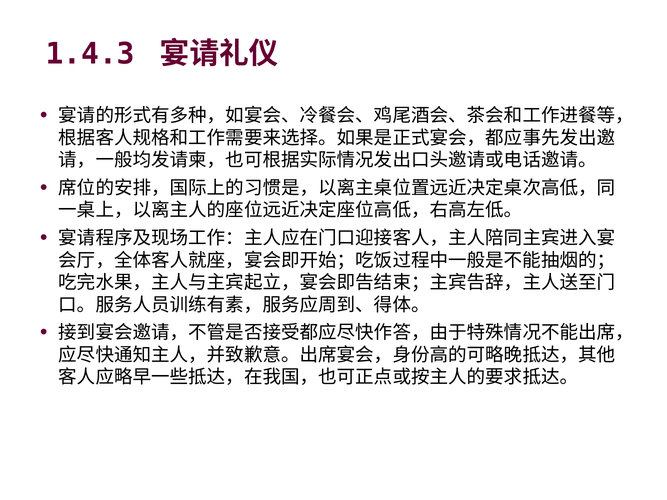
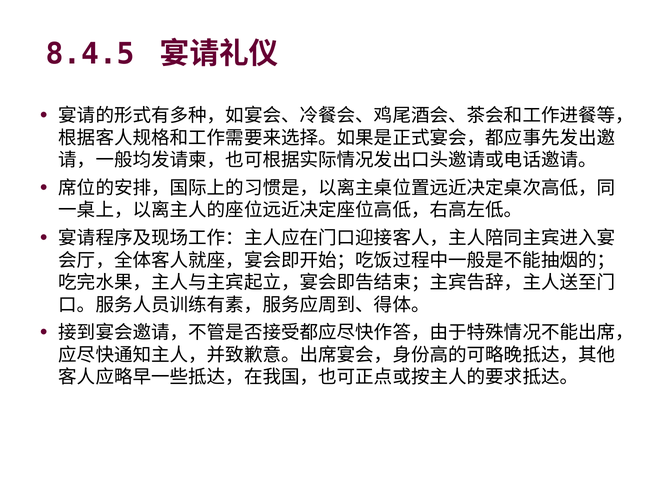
1.4.3: 1.4.3 -> 8.4.5 (90, 54)
